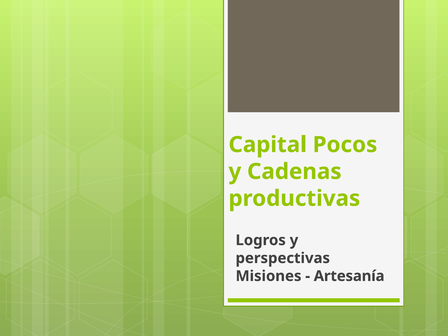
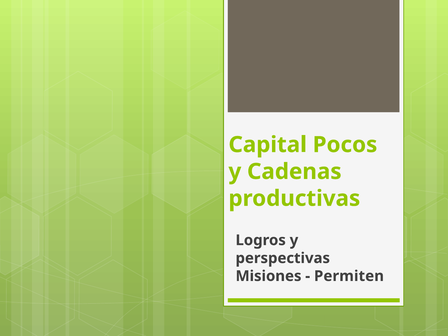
Artesanía: Artesanía -> Permiten (349, 276)
